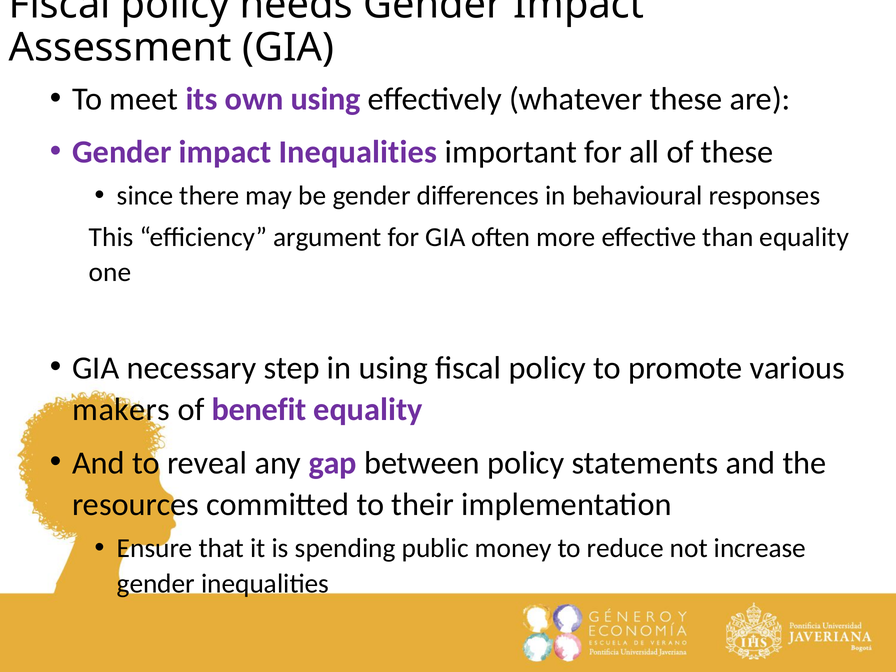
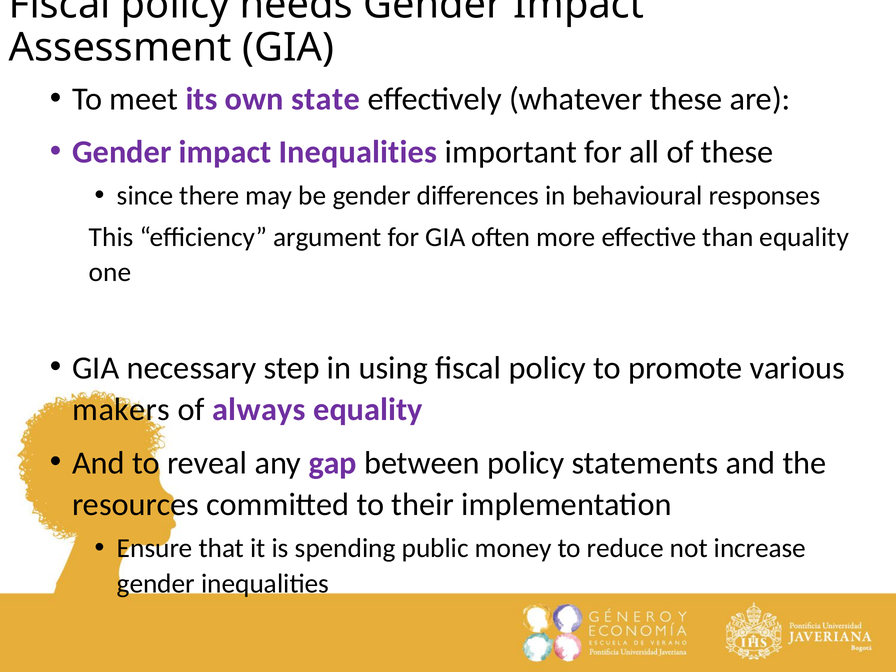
own using: using -> state (325, 99)
benefit: benefit -> always (259, 410)
